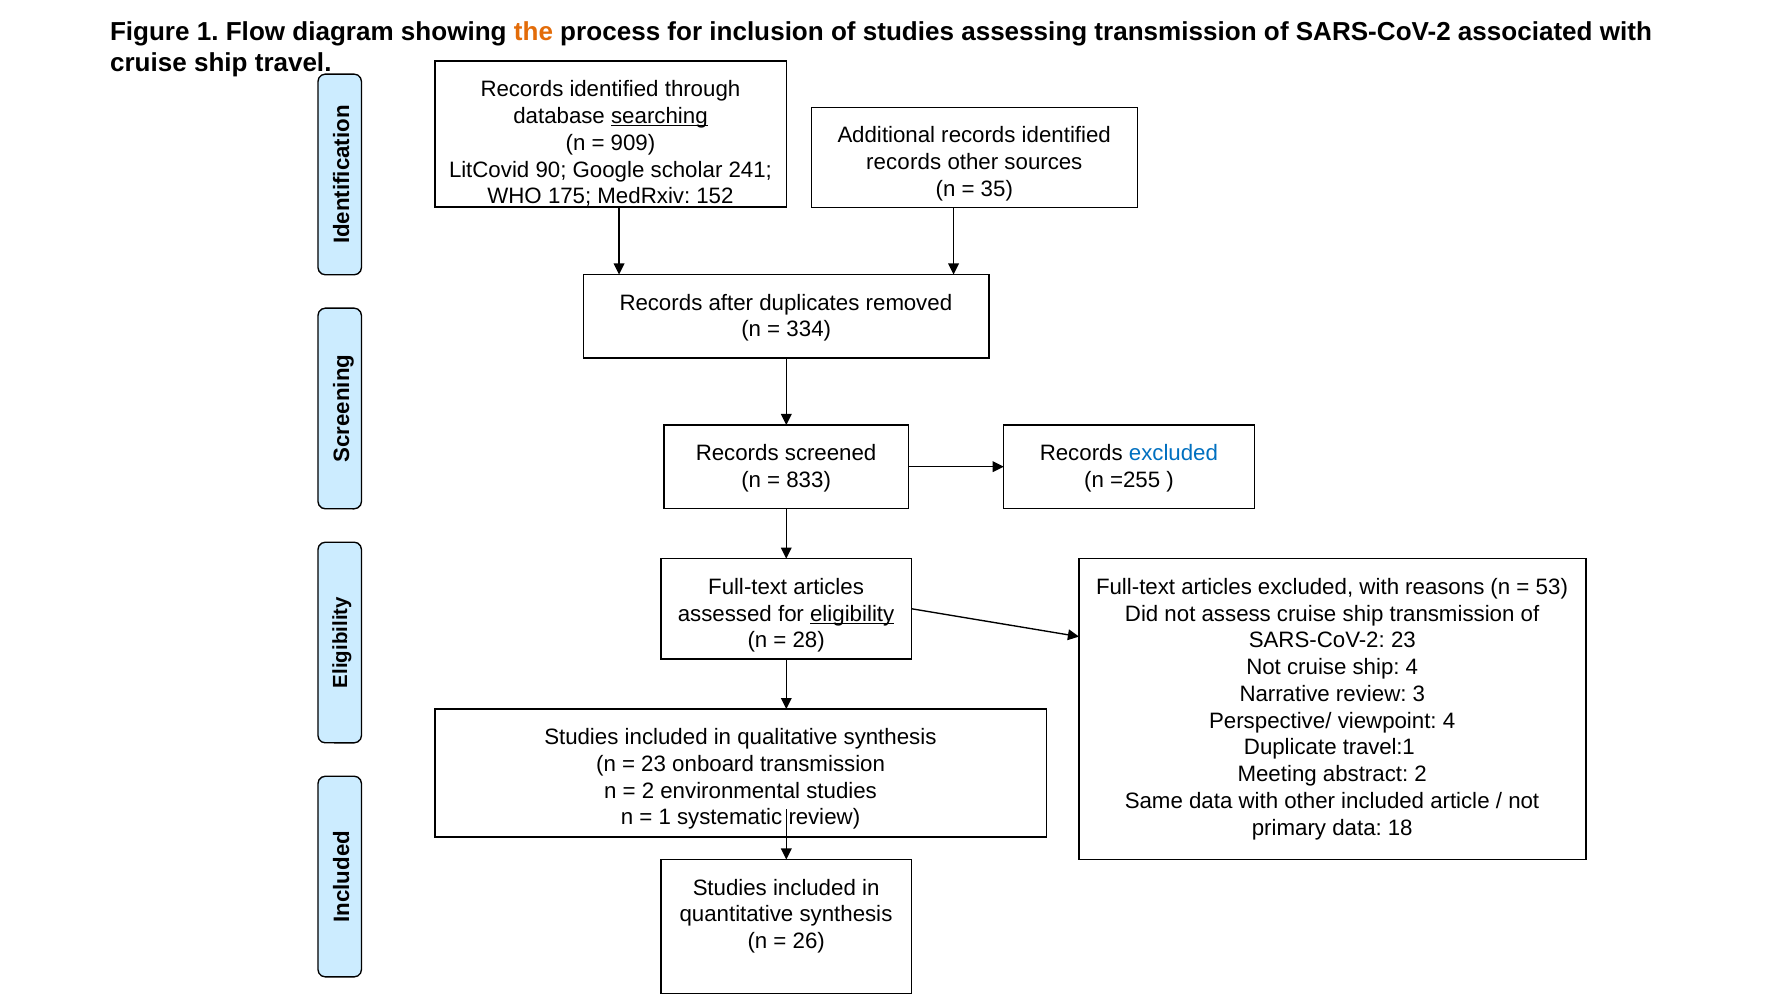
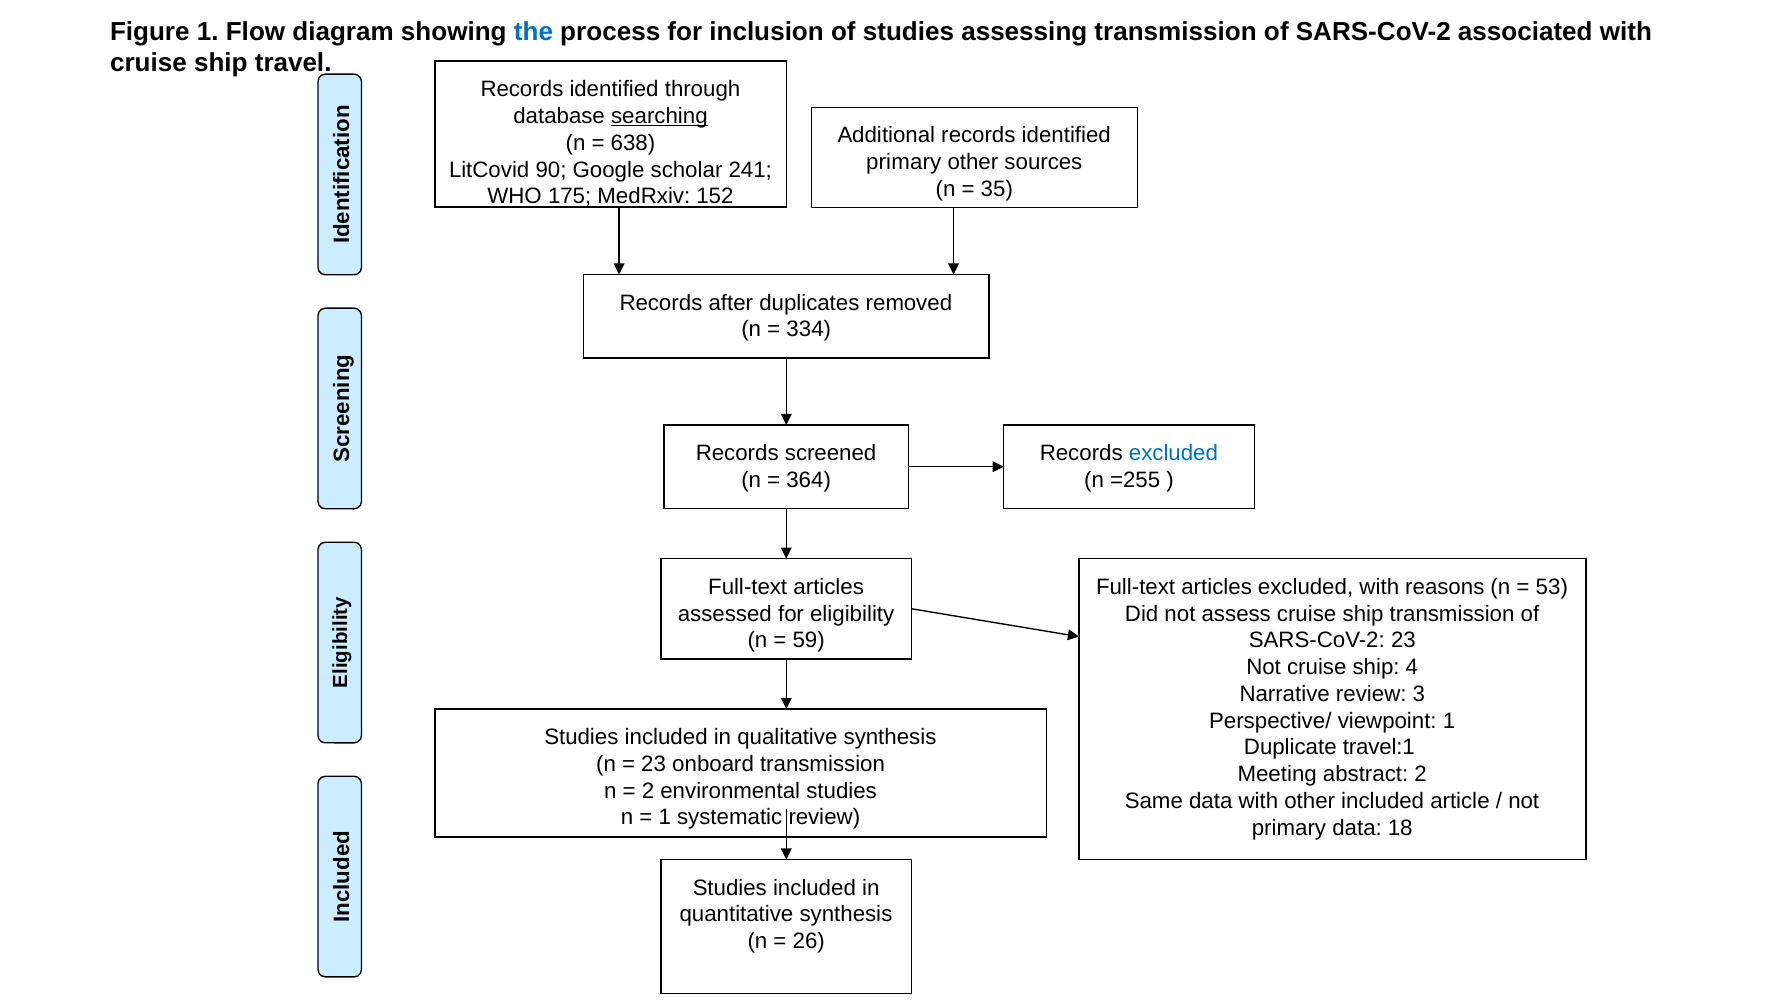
the colour: orange -> blue (533, 32)
909: 909 -> 638 (633, 143)
records: records -> primary (904, 162)
833: 833 -> 364 (809, 480)
eligibility underline: present -> none (852, 614)
28: 28 -> 59 (809, 641)
viewpoint 4: 4 -> 1 (1449, 721)
